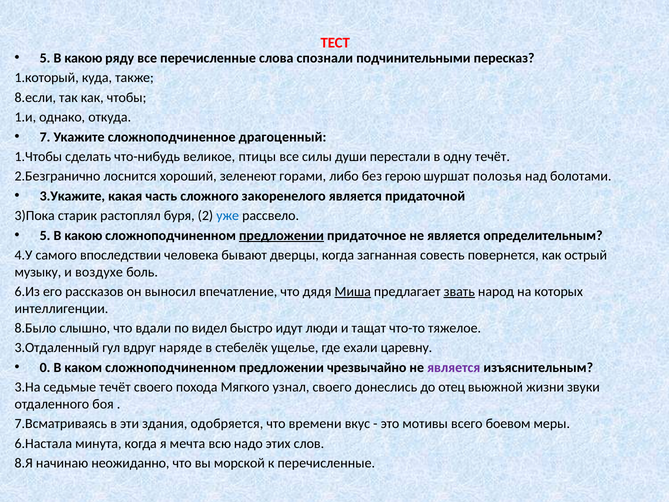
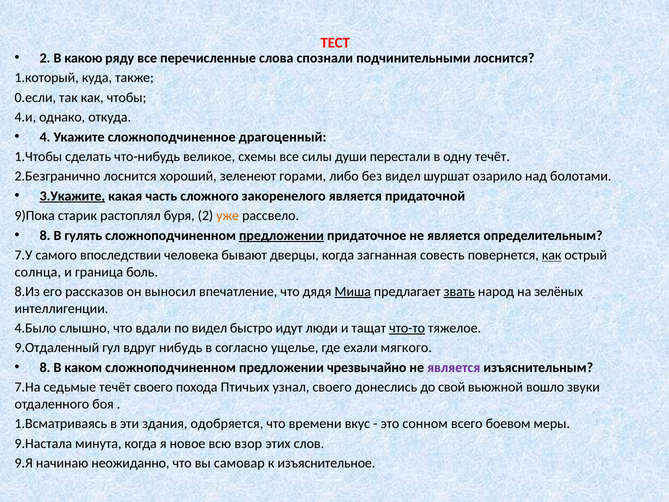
5: 5 -> 2 (45, 58)
подчинительными пересказ: пересказ -> лоснится (504, 58)
8.если: 8.если -> 0.если (35, 97)
1.и: 1.и -> 4.и (25, 117)
7: 7 -> 4 (45, 137)
птицы: птицы -> схемы (257, 157)
без герою: герою -> видел (403, 176)
полозья: полозья -> озарило (497, 176)
3.Укажите underline: none -> present (72, 196)
3)Пока: 3)Пока -> 9)Пока (35, 216)
уже colour: blue -> orange (228, 216)
5: 5 -> 8 (45, 235)
какою: какою -> гулять (83, 235)
4.У: 4.У -> 7.У (23, 255)
как underline: none -> present (552, 255)
музыку: музыку -> солнца (38, 272)
воздухе: воздухе -> граница (99, 272)
6.Из: 6.Из -> 8.Из (27, 292)
которых: которых -> зелёных (559, 292)
8.Было: 8.Было -> 4.Было (35, 328)
что-то underline: none -> present (407, 328)
3.Отдаленный: 3.Отдаленный -> 9.Отдаленный (57, 348)
наряде: наряде -> нибудь (181, 348)
стебелёк: стебелёк -> согласно (242, 348)
царевну: царевну -> мягкого (406, 348)
0: 0 -> 8 (45, 367)
3.На: 3.На -> 7.На (27, 387)
Мягкого: Мягкого -> Птичьих (245, 387)
отец: отец -> свой (452, 387)
жизни: жизни -> вошло (545, 387)
7.Всматриваясь: 7.Всматриваясь -> 1.Всматриваясь (61, 423)
мотивы: мотивы -> сонном (425, 423)
6.Настала: 6.Настала -> 9.Настала (43, 443)
мечта: мечта -> новое (188, 443)
надо: надо -> взор (248, 443)
8.Я: 8.Я -> 9.Я (24, 463)
морской: морской -> самовар (239, 463)
к перечисленные: перечисленные -> изъяснительное (326, 463)
